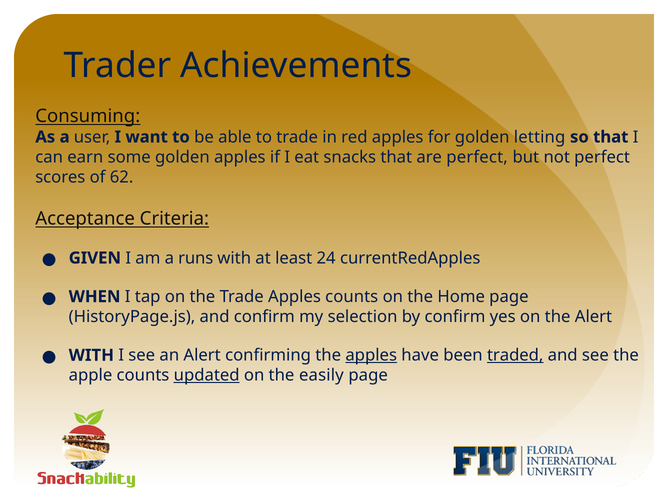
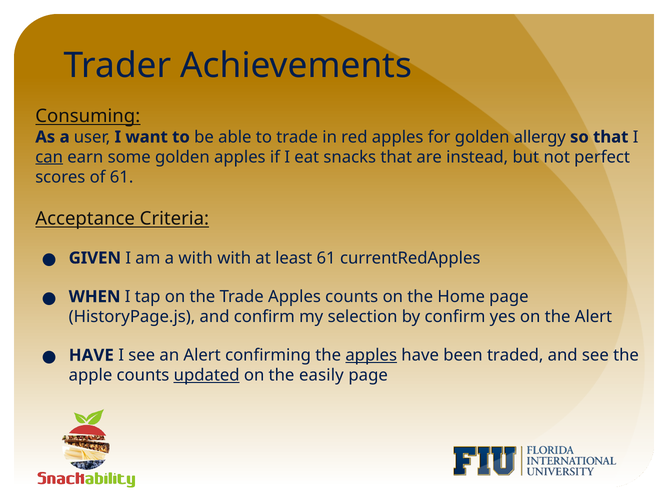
letting: letting -> allergy (540, 137)
can underline: none -> present (49, 157)
are perfect: perfect -> instead (477, 157)
of 62: 62 -> 61 (122, 177)
a runs: runs -> with (196, 258)
least 24: 24 -> 61 (326, 258)
WITH: WITH -> HAVE (91, 355)
traded underline: present -> none (515, 355)
